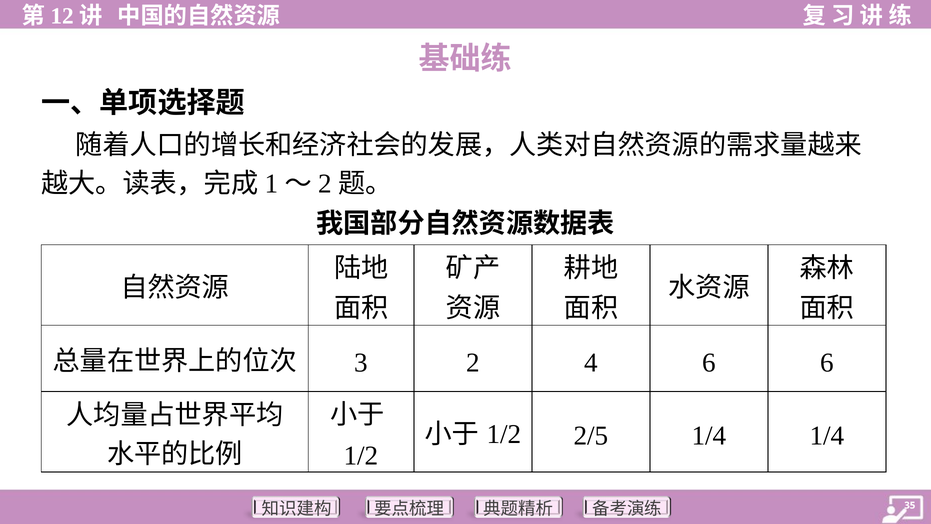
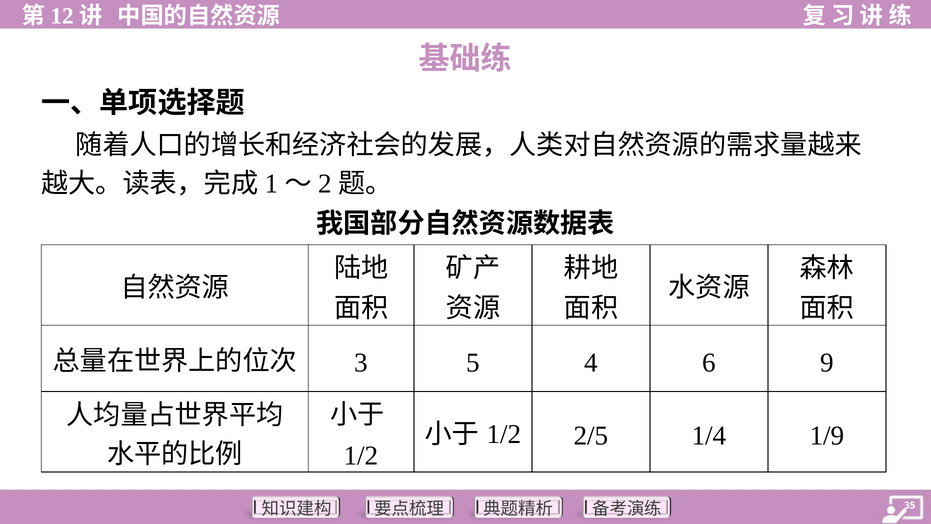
3 2: 2 -> 5 (473, 362)
6 6: 6 -> 9 (827, 362)
1/4 1/4: 1/4 -> 1/9 (827, 436)
